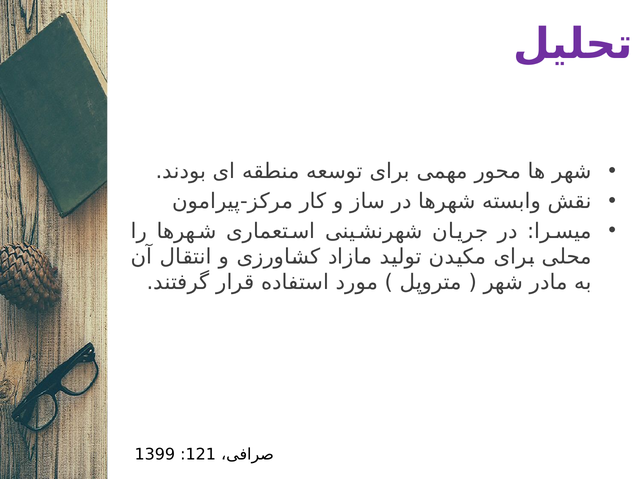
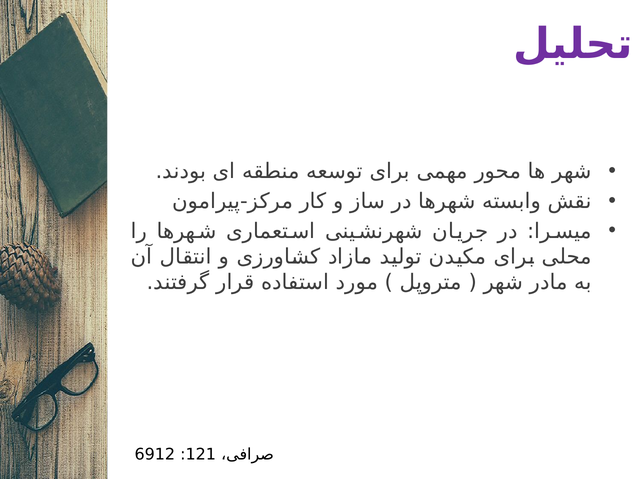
1399: 1399 -> 6912 (155, 455)
